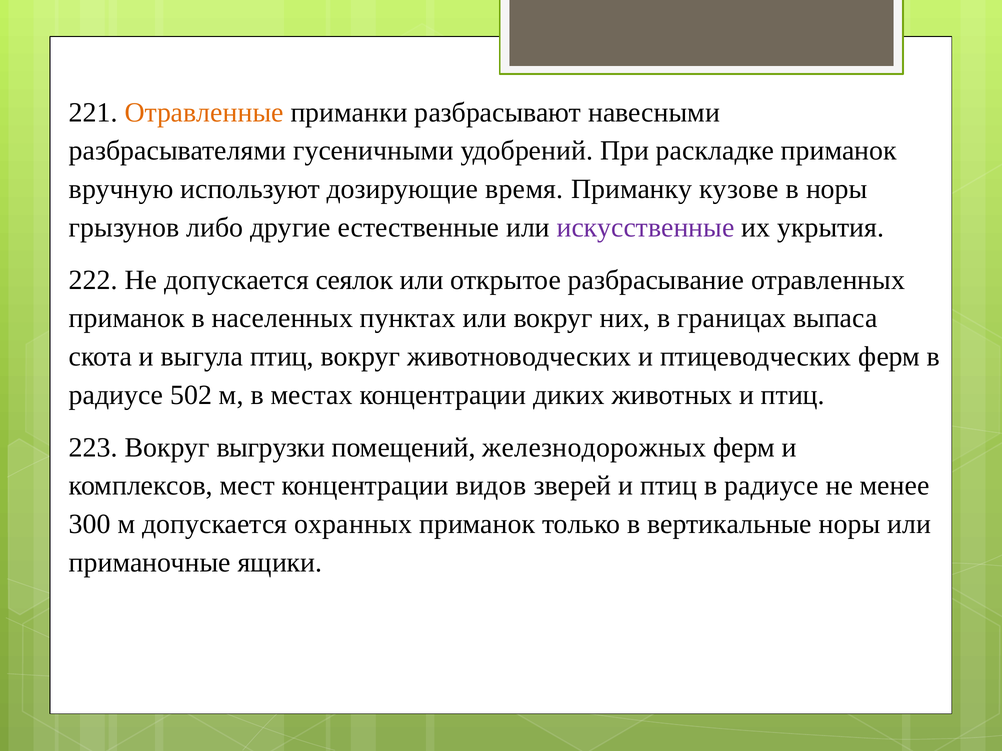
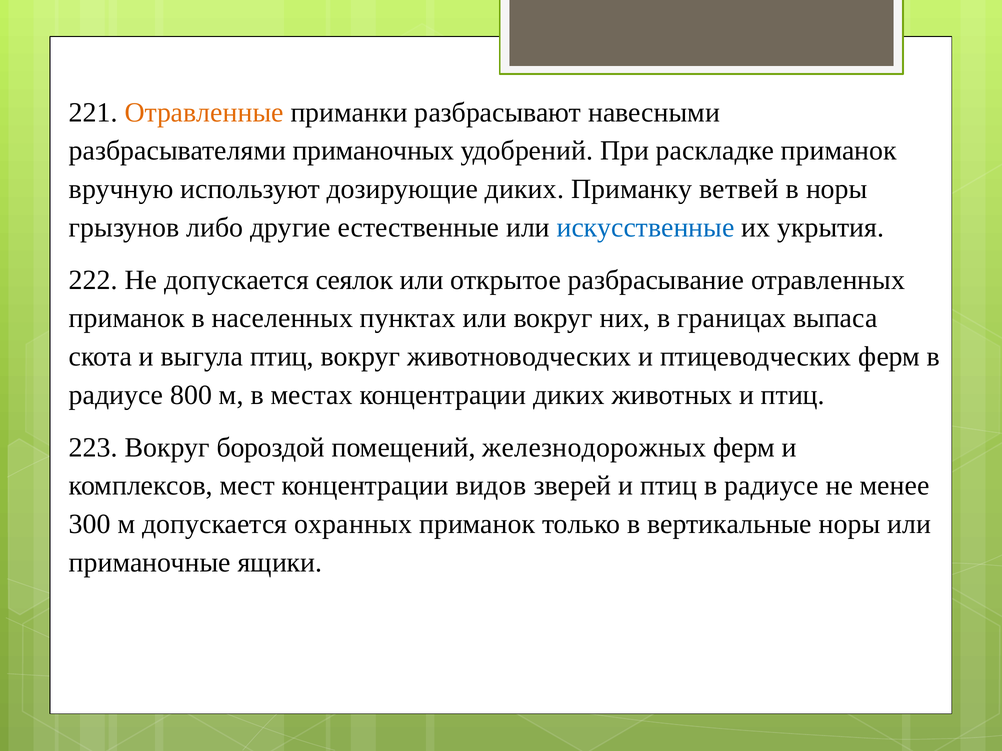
гусеничными: гусеничными -> приманочных (373, 151)
дозирующие время: время -> диких (524, 189)
кузове: кузове -> ветвей (739, 189)
искусственные colour: purple -> blue (646, 228)
502: 502 -> 800 (191, 395)
выгрузки: выгрузки -> бороздой (271, 448)
